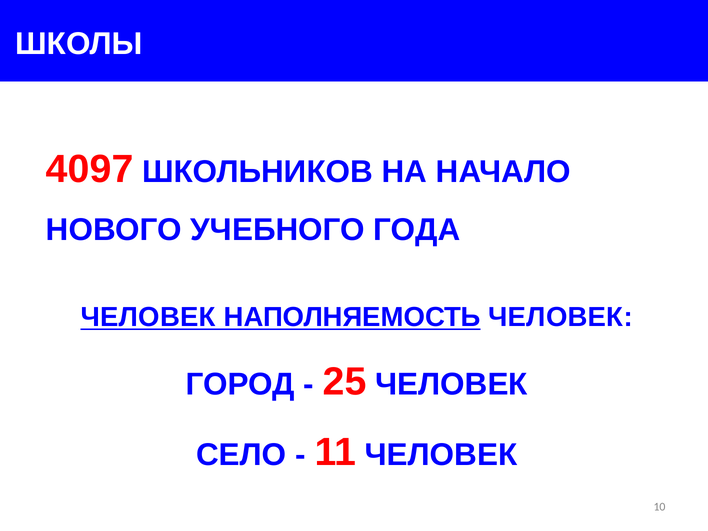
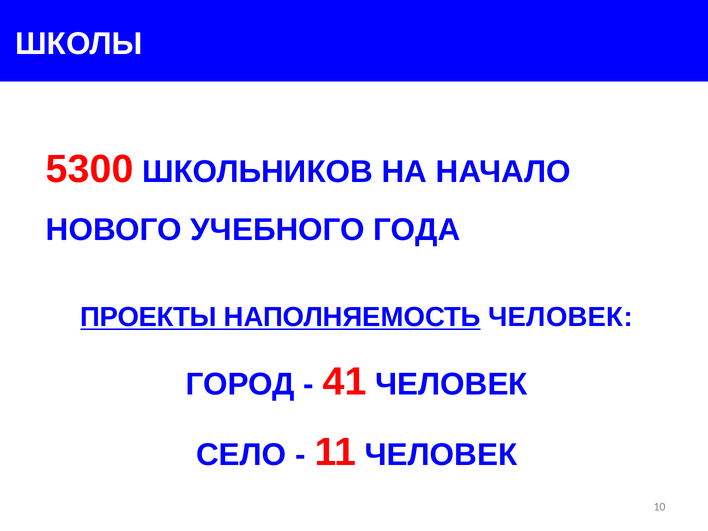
4097: 4097 -> 5300 (90, 169)
ЧЕЛОВЕК: ЧЕЛОВЕК -> ПРОЕКТЫ (148, 317)
25: 25 -> 41 (345, 382)
